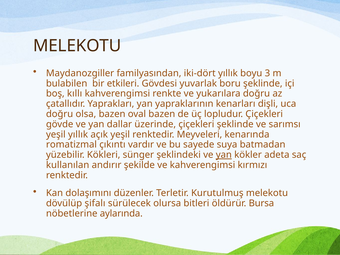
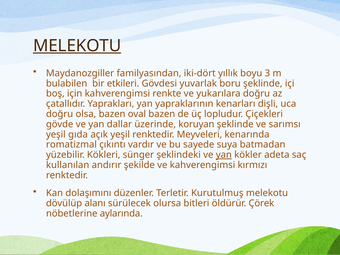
MELEKOTU underline: none -> present (77, 46)
kıllı: kıllı -> için (75, 94)
üzerinde çiçekleri: çiçekleri -> koruyan (196, 124)
yeşil yıllık: yıllık -> gıda (78, 134)
şifalı: şifalı -> alanı (95, 203)
Bursa: Bursa -> Çörek (261, 203)
